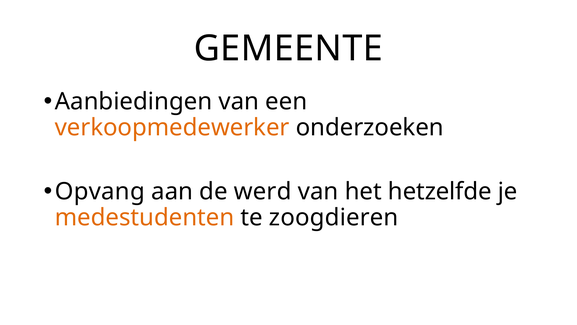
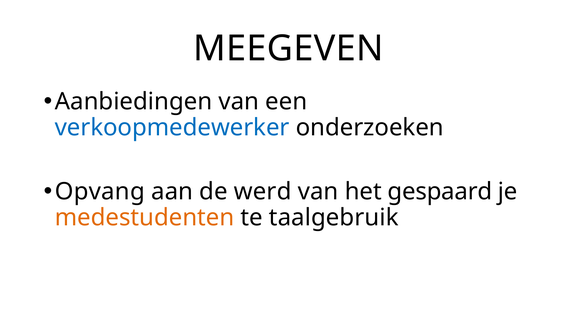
GEMEENTE: GEMEENTE -> MEEGEVEN (288, 48)
verkoopmedewerker colour: orange -> blue (172, 127)
hetzelfde: hetzelfde -> gespaard (440, 191)
zoogdieren: zoogdieren -> taalgebruik (334, 217)
